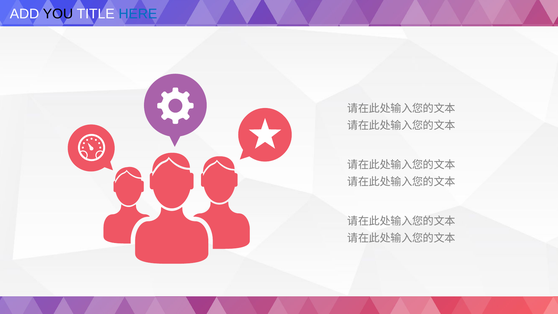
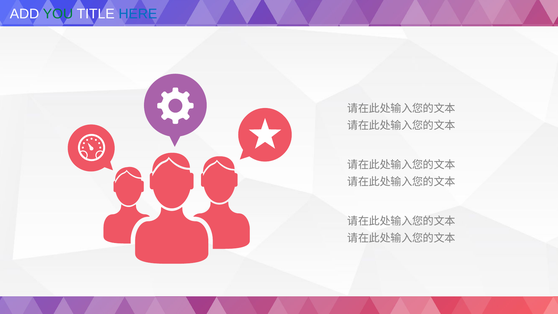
YOU colour: black -> green (58, 14)
